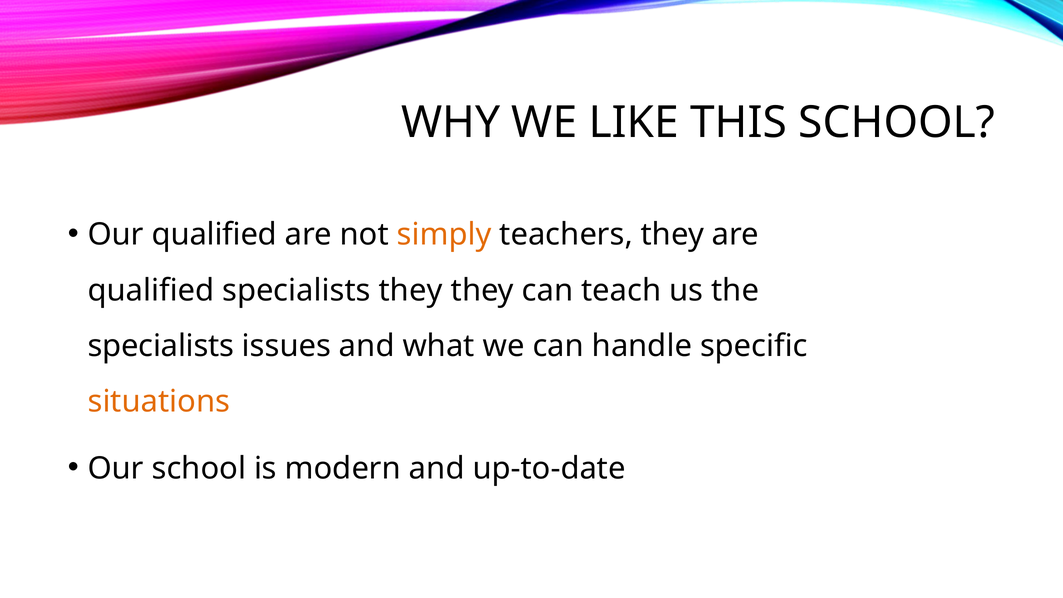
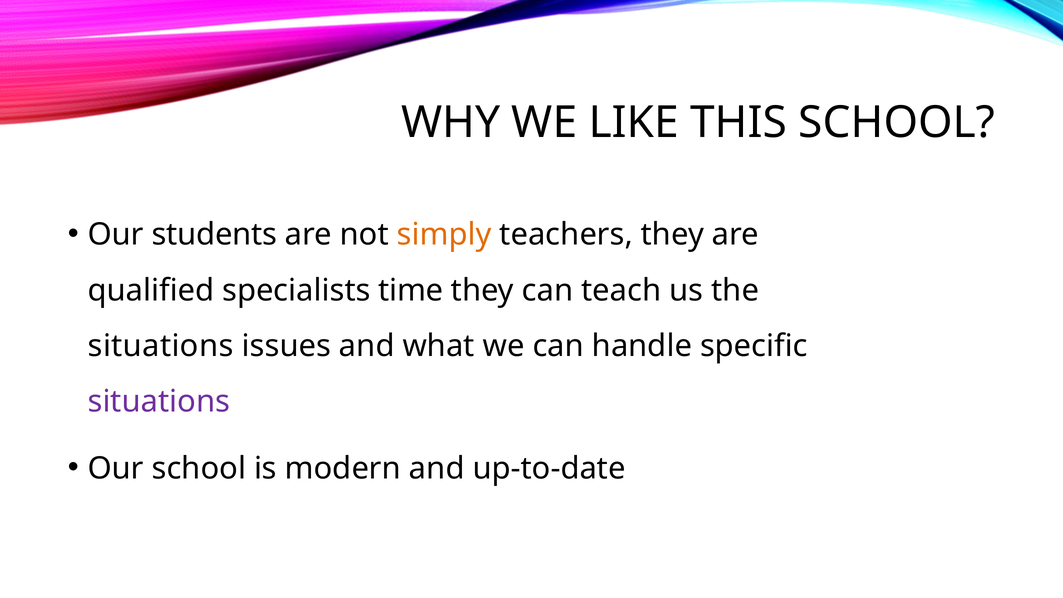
Our qualified: qualified -> students (214, 235)
specialists they: they -> time (411, 290)
specialists: specialists -> situations (161, 346)
situations colour: orange -> purple (159, 402)
